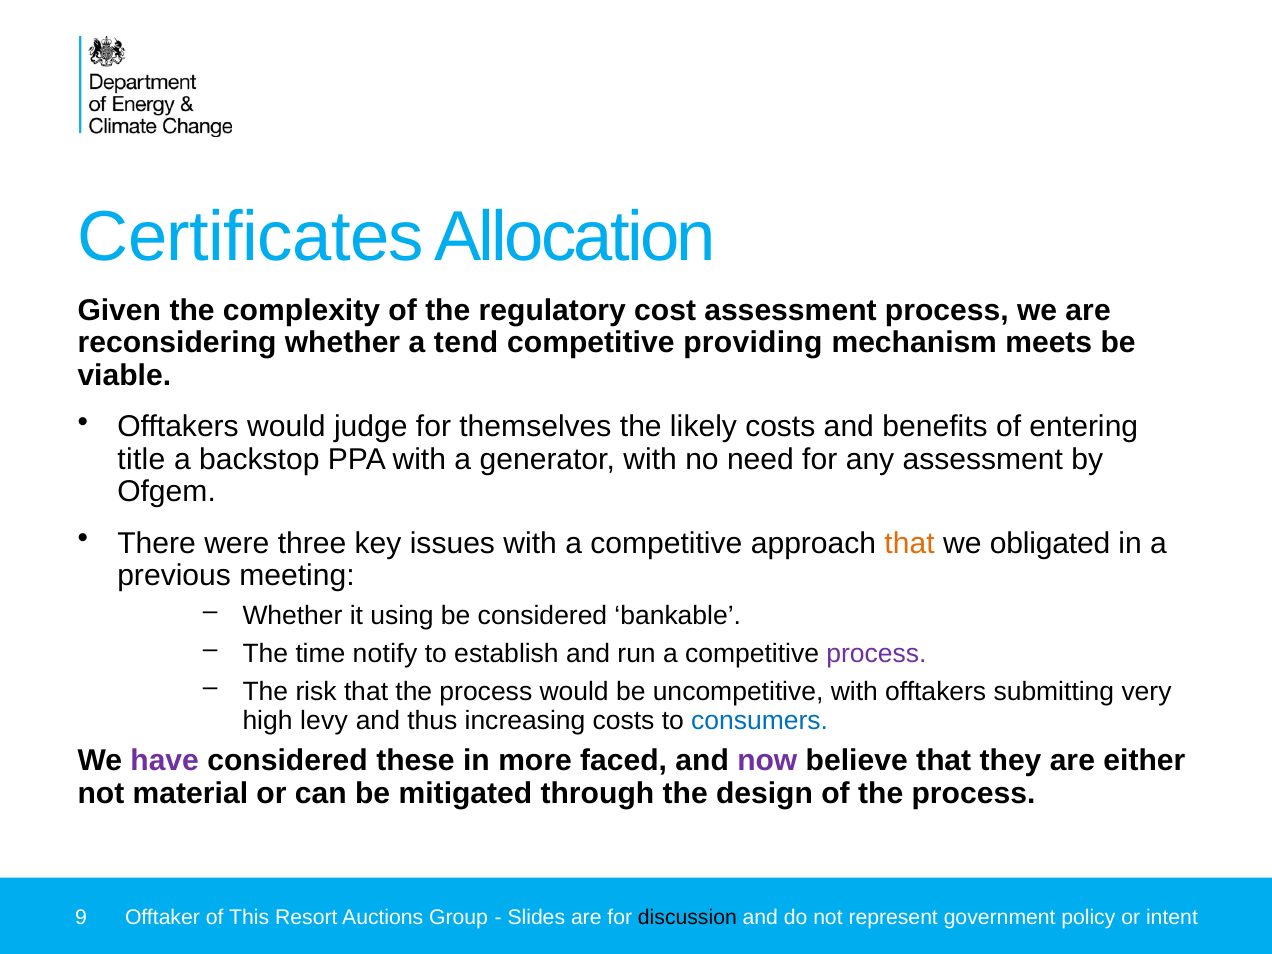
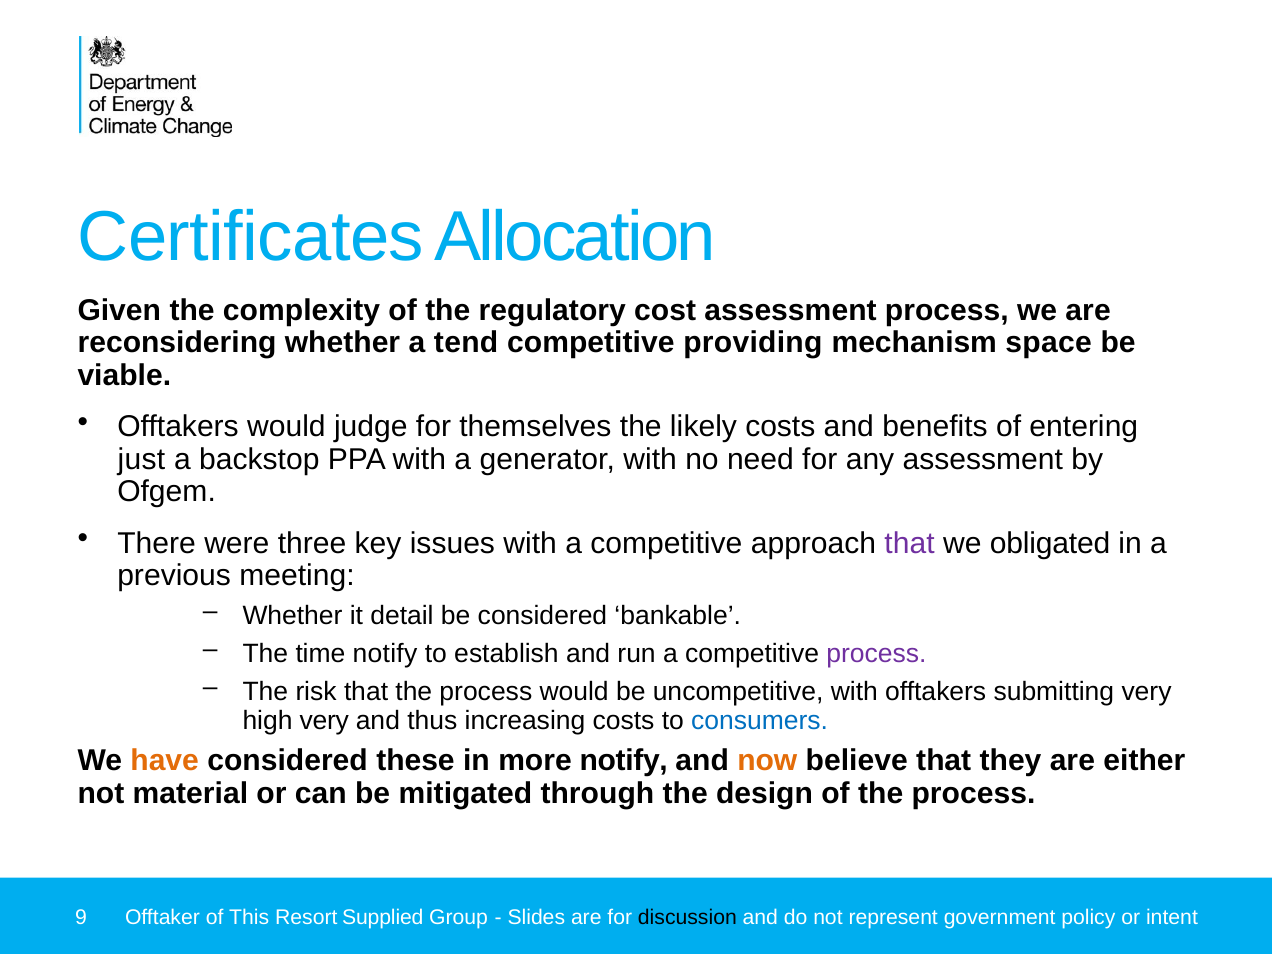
meets: meets -> space (1049, 343)
title: title -> just (141, 459)
that colour: orange -> purple (910, 543)
using: using -> detail (402, 615)
high levy: levy -> very (324, 720)
have colour: purple -> orange (165, 761)
more faced: faced -> notify (624, 761)
now colour: purple -> orange (767, 761)
Auctions: Auctions -> Supplied (383, 917)
